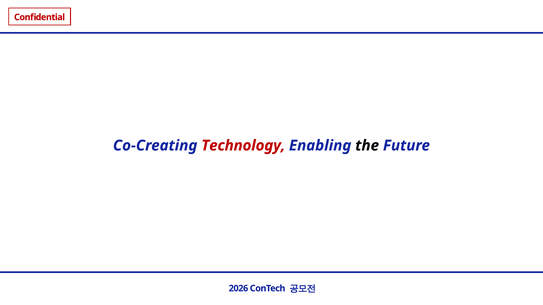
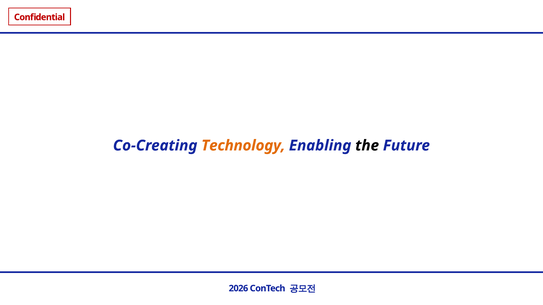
Technology colour: red -> orange (243, 146)
